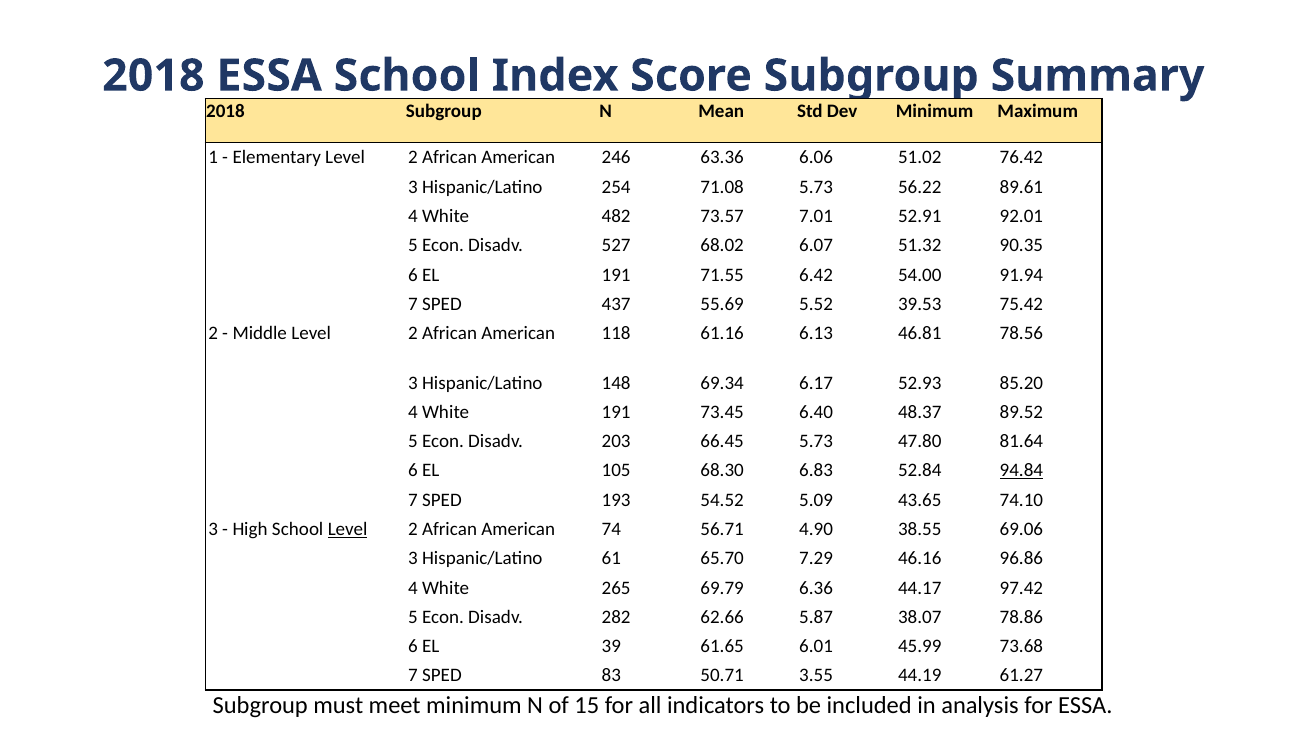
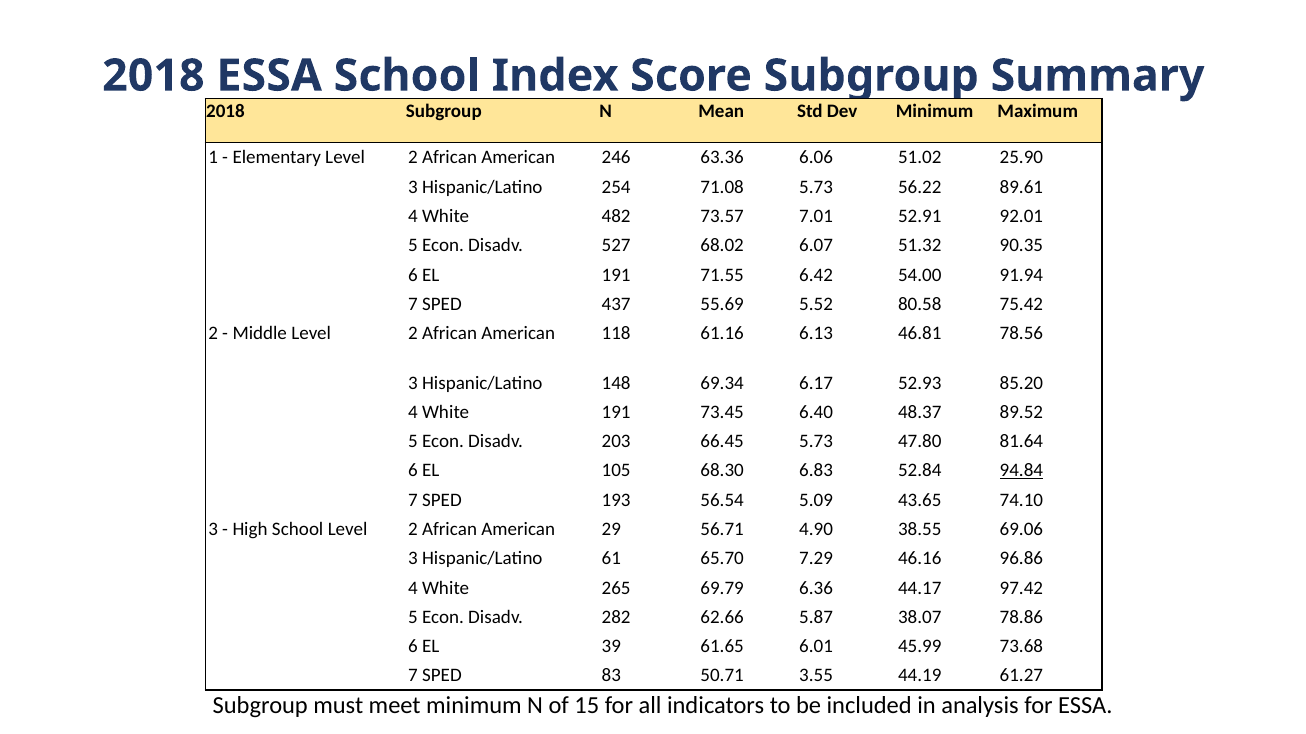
76.42: 76.42 -> 25.90 (1021, 158)
39.53: 39.53 -> 80.58 (920, 304)
54.52: 54.52 -> 56.54 (722, 500)
Level underline: present -> none (348, 530)
74: 74 -> 29 (611, 530)
